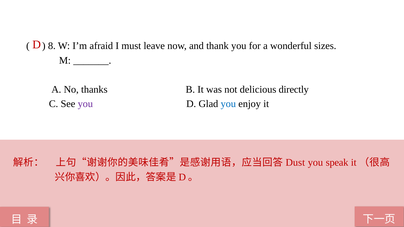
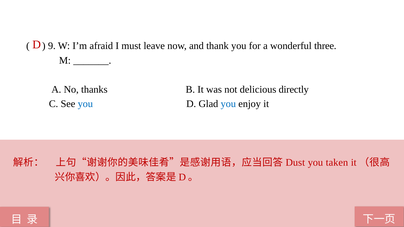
8: 8 -> 9 (52, 46)
sizes: sizes -> three (325, 46)
you colour: purple -> blue (85, 104)
speak: speak -> taken (337, 163)
